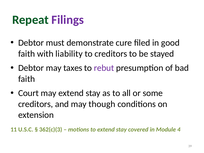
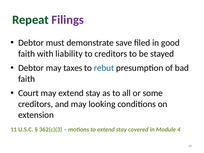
cure: cure -> save (124, 43)
rebut colour: purple -> blue (104, 68)
though: though -> looking (102, 104)
